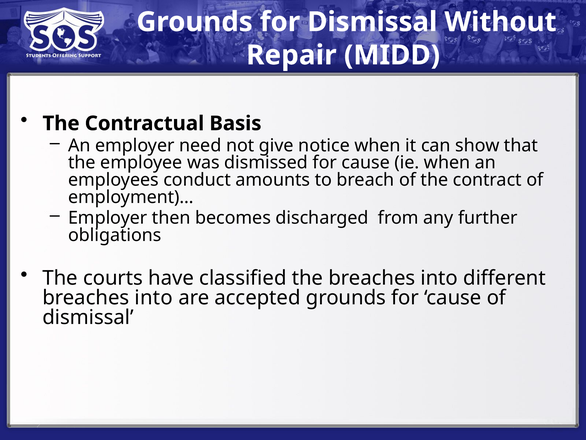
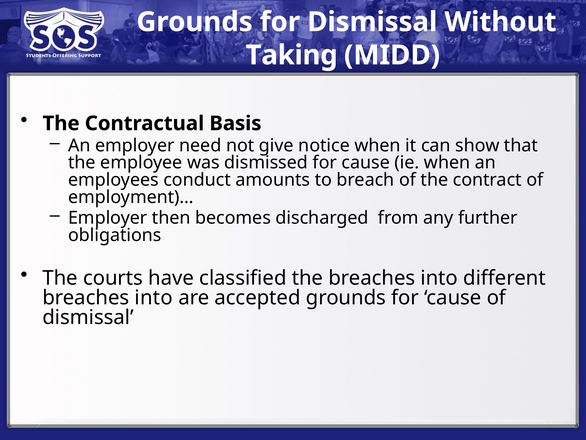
Repair: Repair -> Taking (292, 55)
